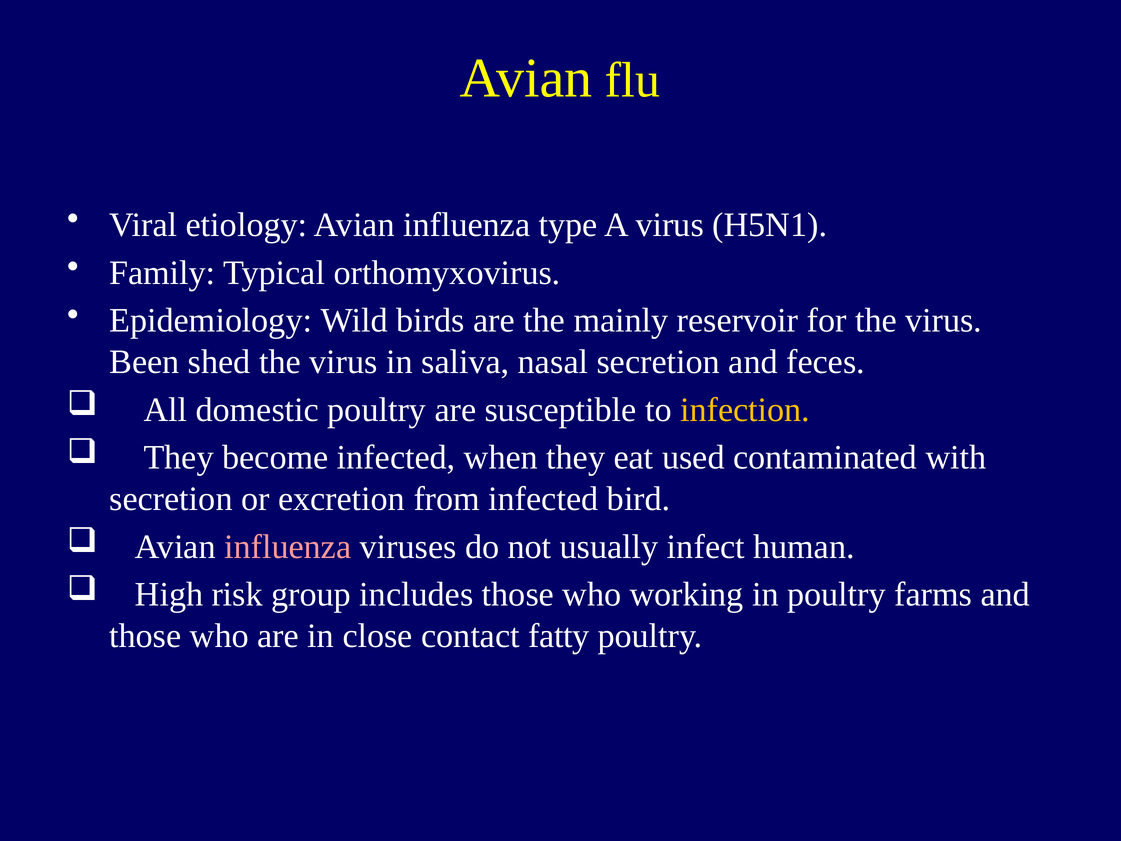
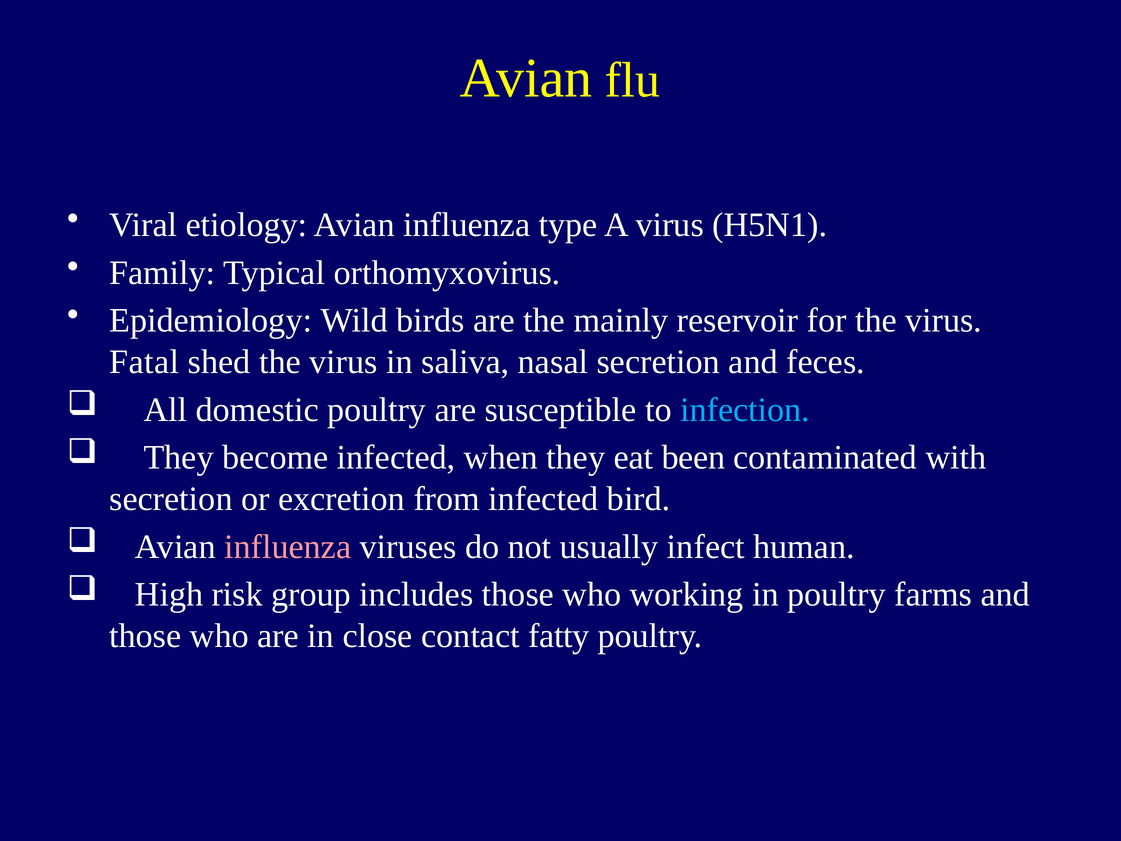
Been: Been -> Fatal (144, 362)
infection colour: yellow -> light blue (745, 410)
used: used -> been (693, 458)
